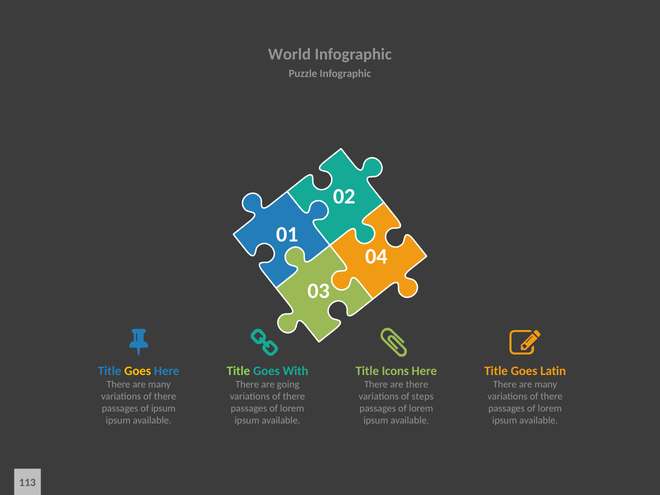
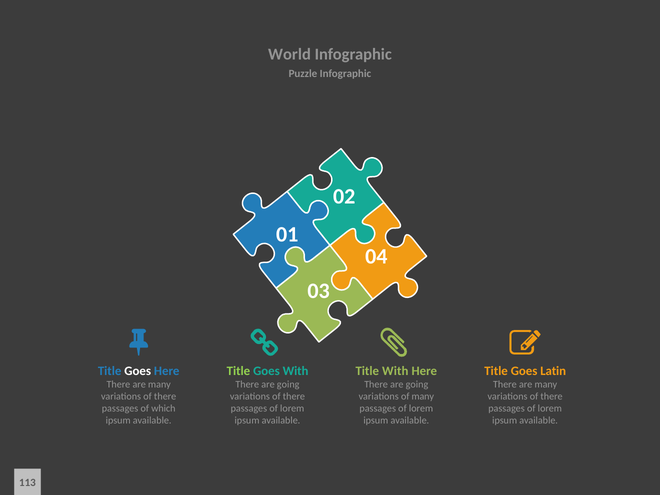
Goes colour: yellow -> white (138, 371)
Title Icons: Icons -> With (395, 371)
there: there -> going (417, 384)
of steps: steps -> many (423, 396)
of ipsum: ipsum -> which (163, 409)
